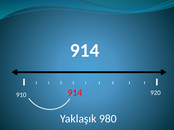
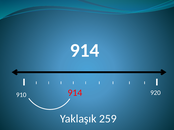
980: 980 -> 259 (108, 119)
